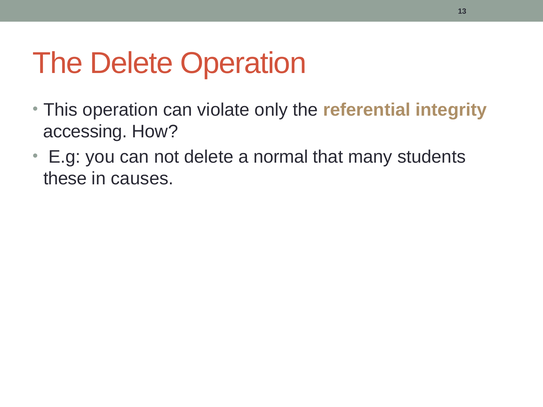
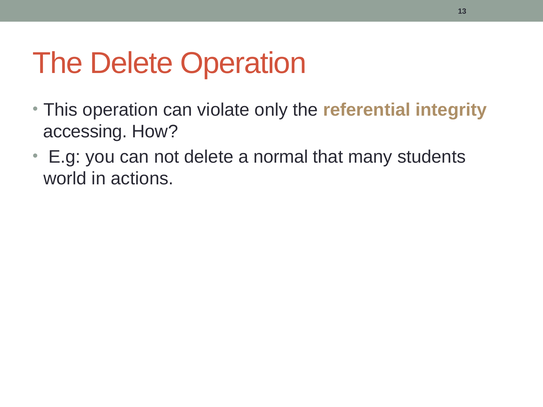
these: these -> world (65, 179)
causes: causes -> actions (142, 179)
